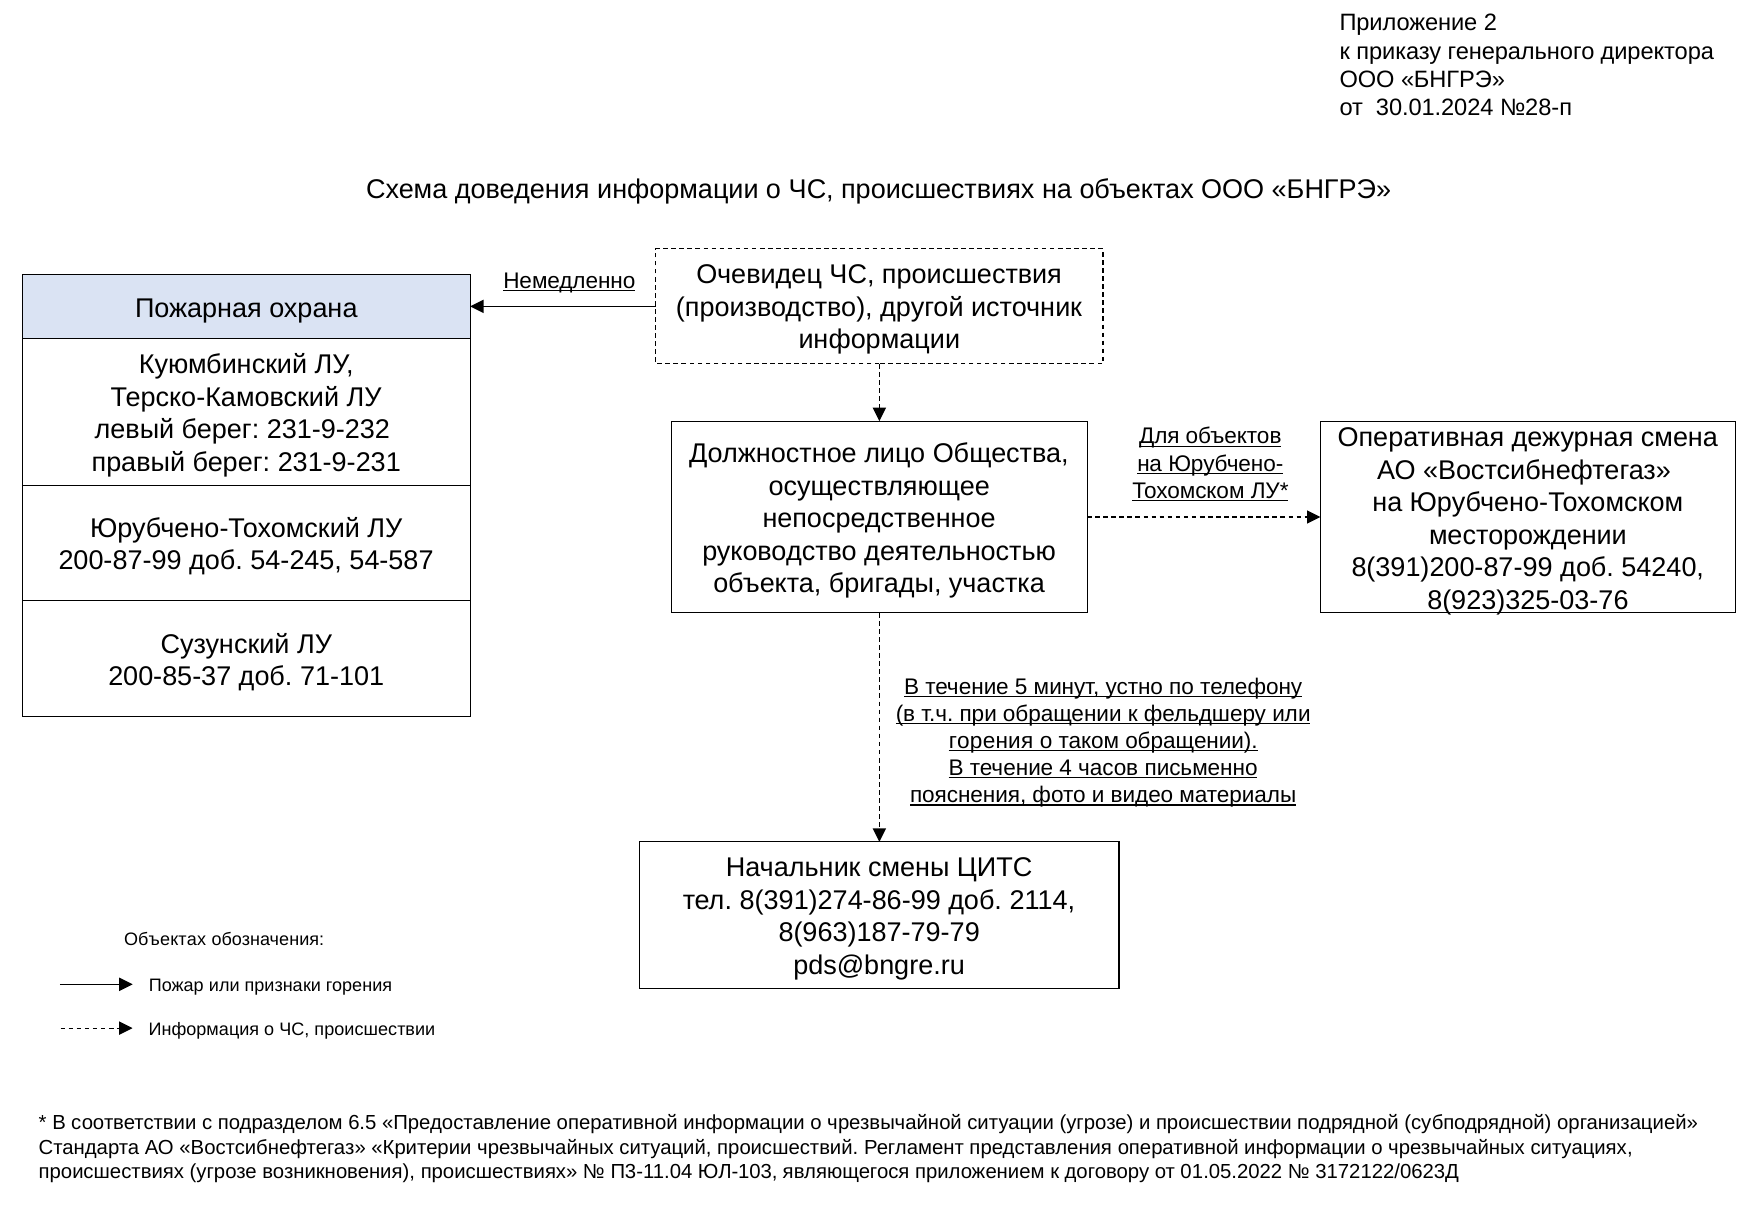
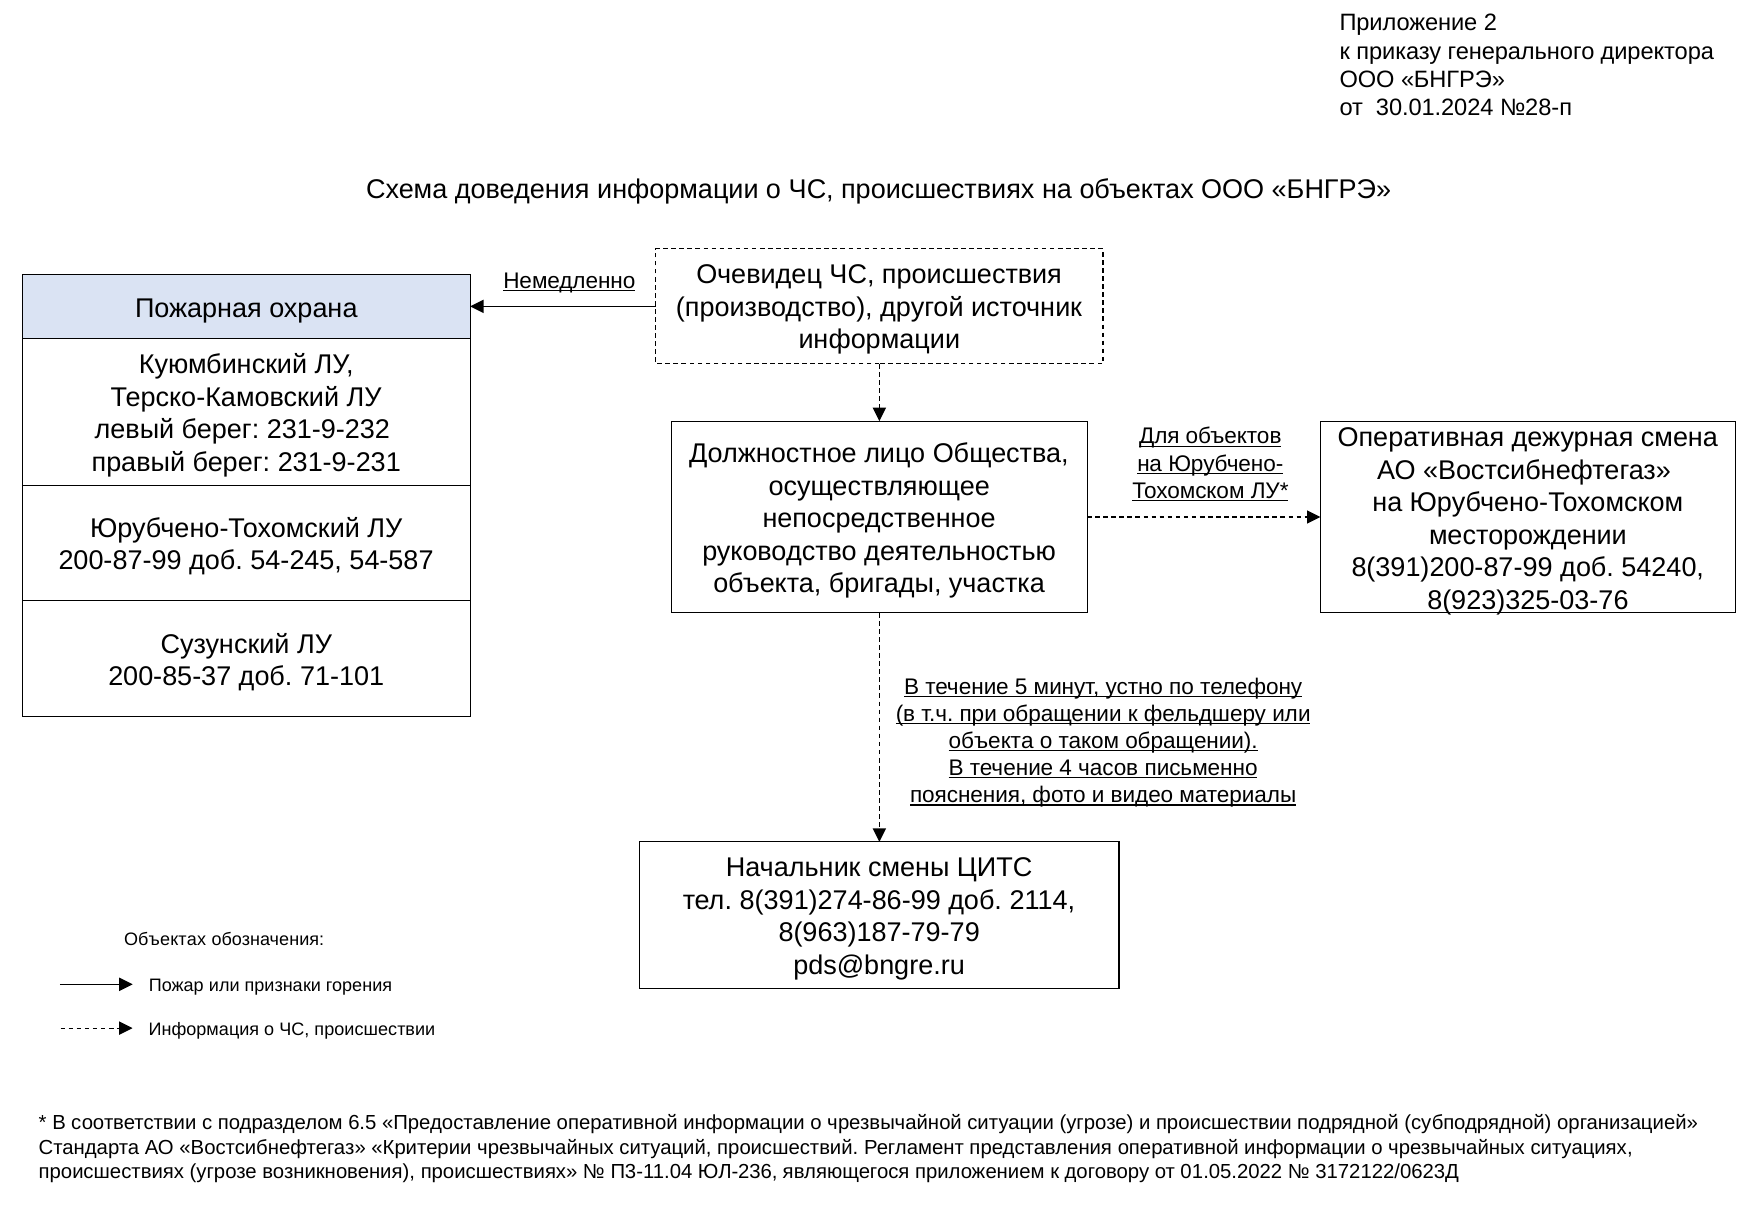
горения: горения -> объекта (991, 741)
ЮЛ-103: ЮЛ-103 -> ЮЛ-236 (738, 1172)
